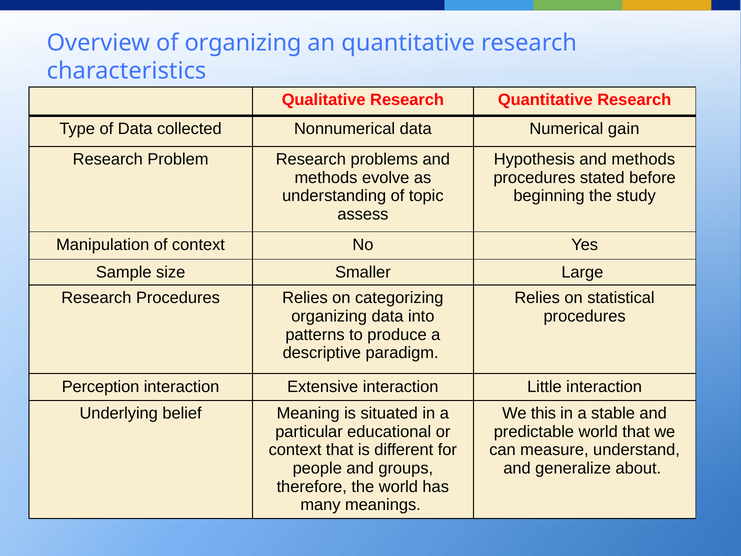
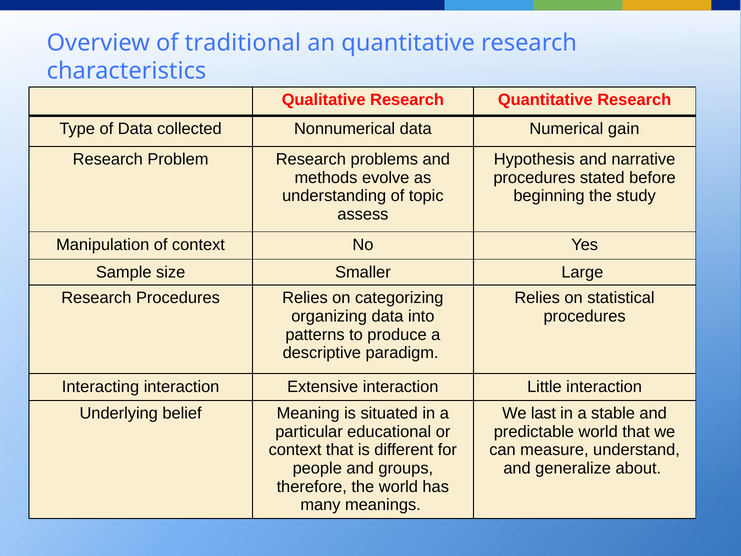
of organizing: organizing -> traditional (243, 43)
Hypothesis and methods: methods -> narrative (643, 159)
Perception: Perception -> Interacting (100, 386)
this: this -> last (543, 413)
